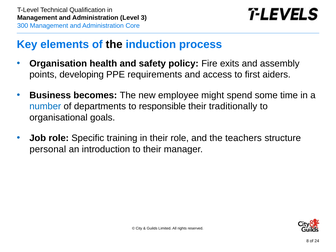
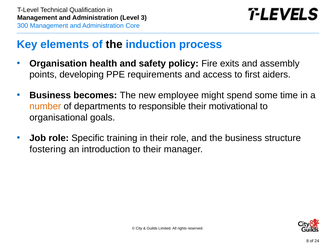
number colour: blue -> orange (45, 106)
traditionally: traditionally -> motivational (233, 106)
the teachers: teachers -> business (244, 138)
personal: personal -> fostering (48, 149)
